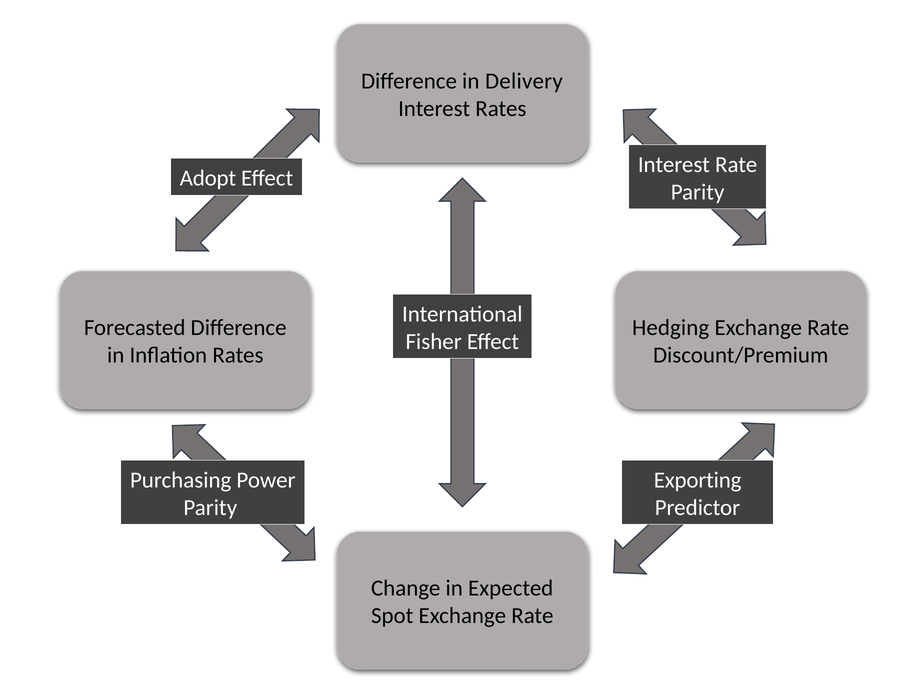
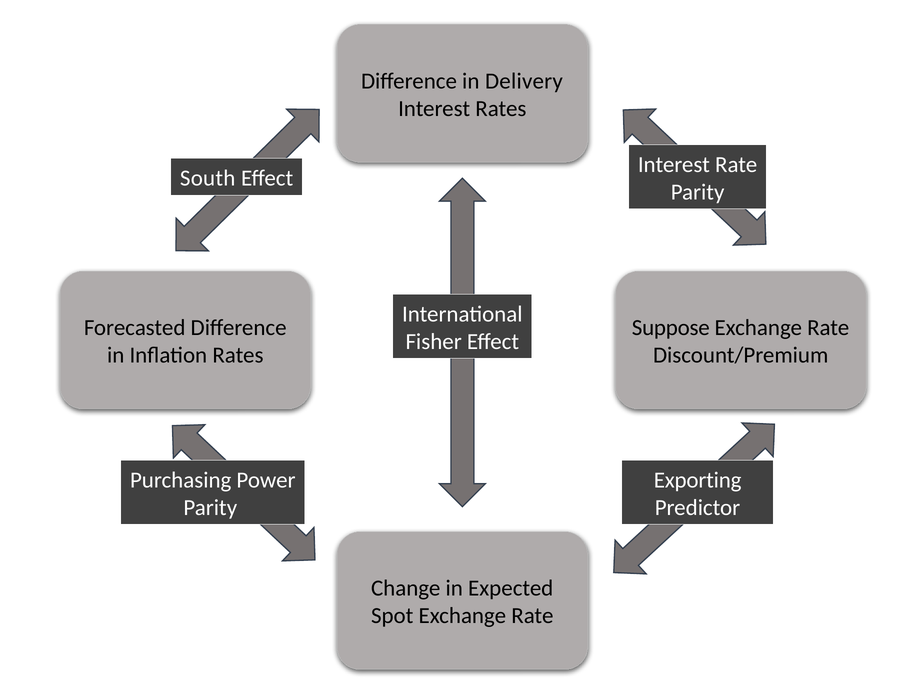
Adopt: Adopt -> South (208, 178)
Hedging: Hedging -> Suppose (671, 328)
